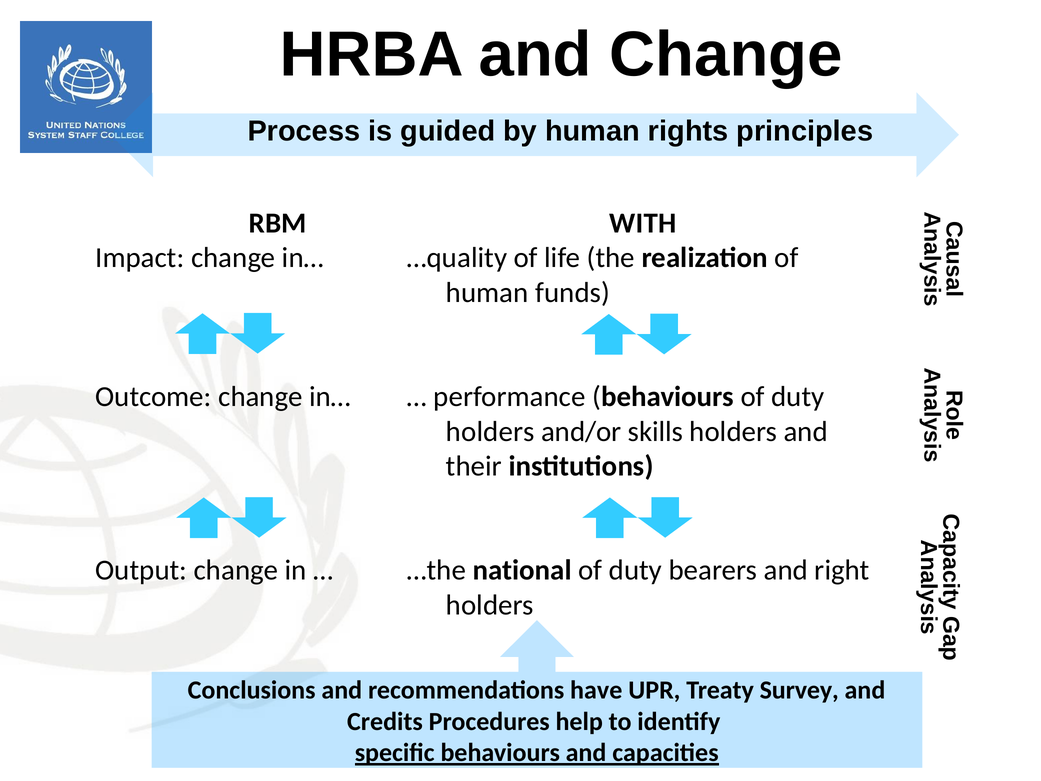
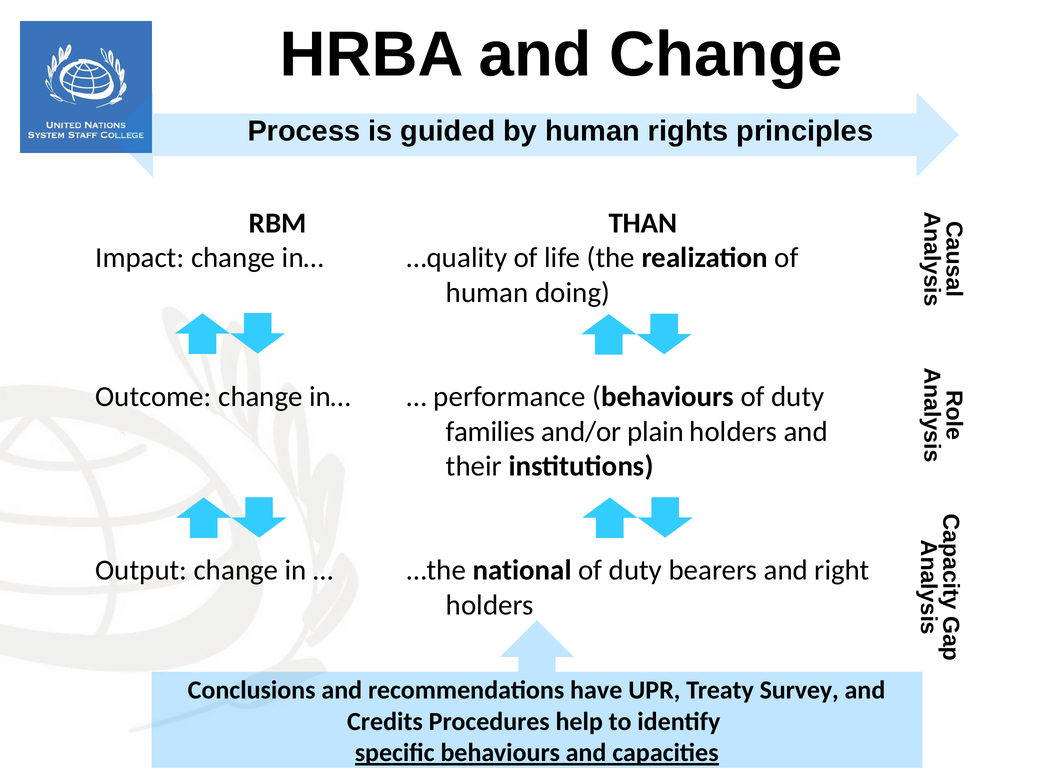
WITH: WITH -> THAN (643, 223)
funds: funds -> doing (573, 292)
holders: holders -> families (490, 431)
skills: skills -> plain (656, 431)
